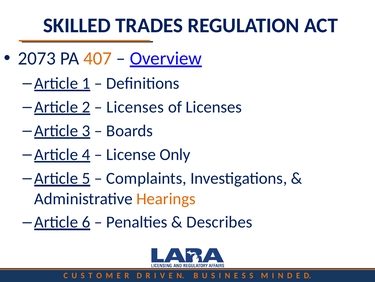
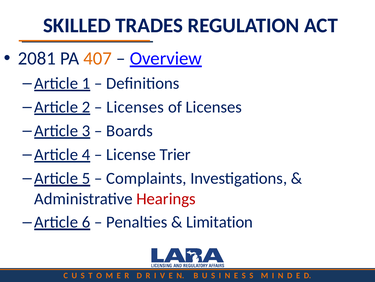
2073: 2073 -> 2081 (37, 58)
Only: Only -> Trier (175, 154)
Hearings colour: orange -> red (166, 198)
Describes: Describes -> Limitation (220, 222)
